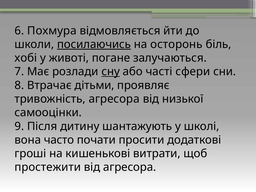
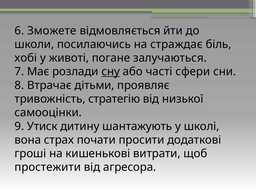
Похмура: Похмура -> Зможете (52, 31)
посилаючись underline: present -> none (94, 44)
осторонь: осторонь -> страждає (176, 44)
тривожність агресора: агресора -> стратегію (114, 99)
Після: Після -> Утиск (42, 126)
часто: часто -> страх (59, 140)
